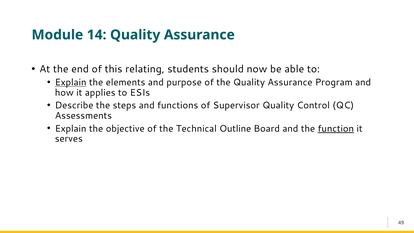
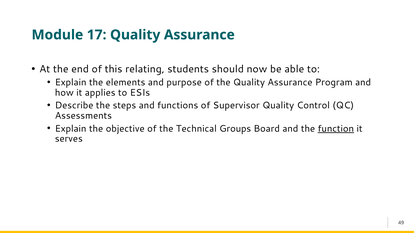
14: 14 -> 17 (97, 35)
Explain underline: present -> none (71, 82)
Outline: Outline -> Groups (235, 128)
